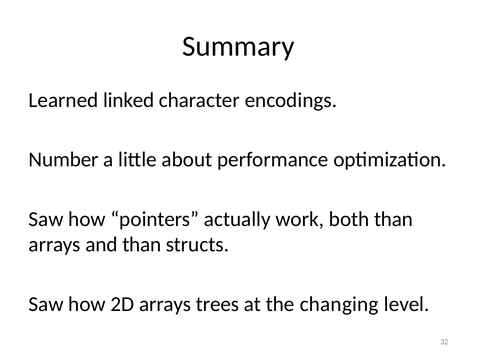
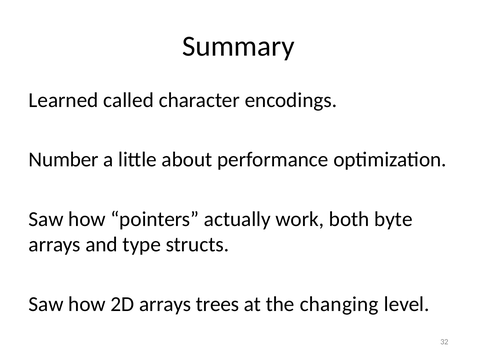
linked: linked -> called (129, 100)
both than: than -> byte (393, 219)
and than: than -> type (142, 244)
